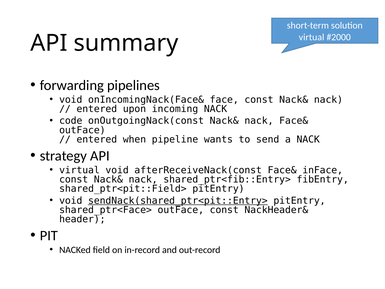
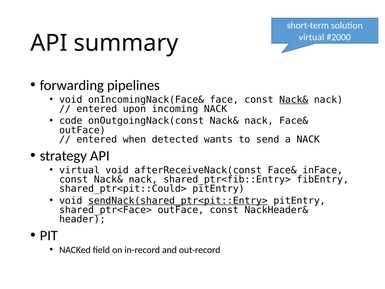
Nack& underline: none -> present (294, 100)
pipeline: pipeline -> detected (175, 139)
shared_ptr<pit::Field>: shared_ptr<pit::Field> -> shared_ptr<pit::Could> (123, 189)
